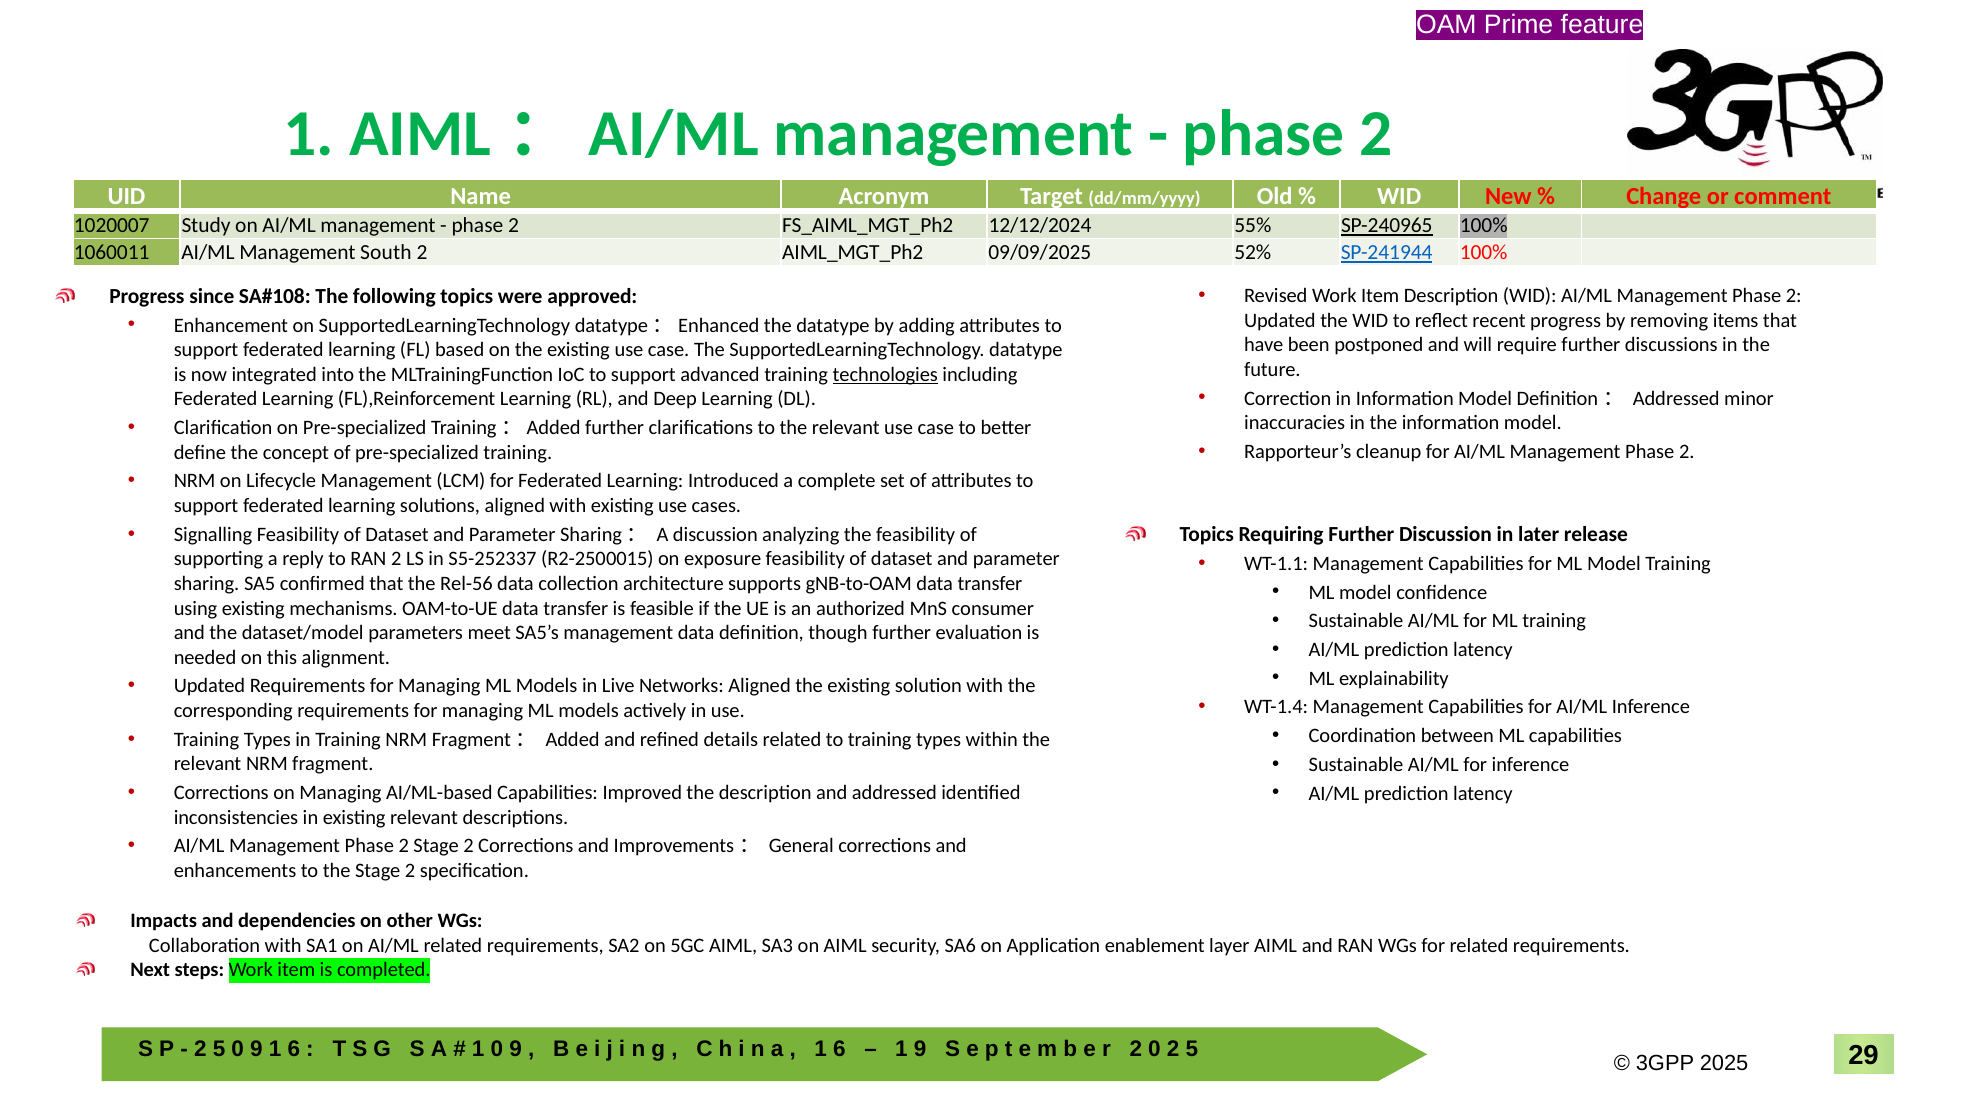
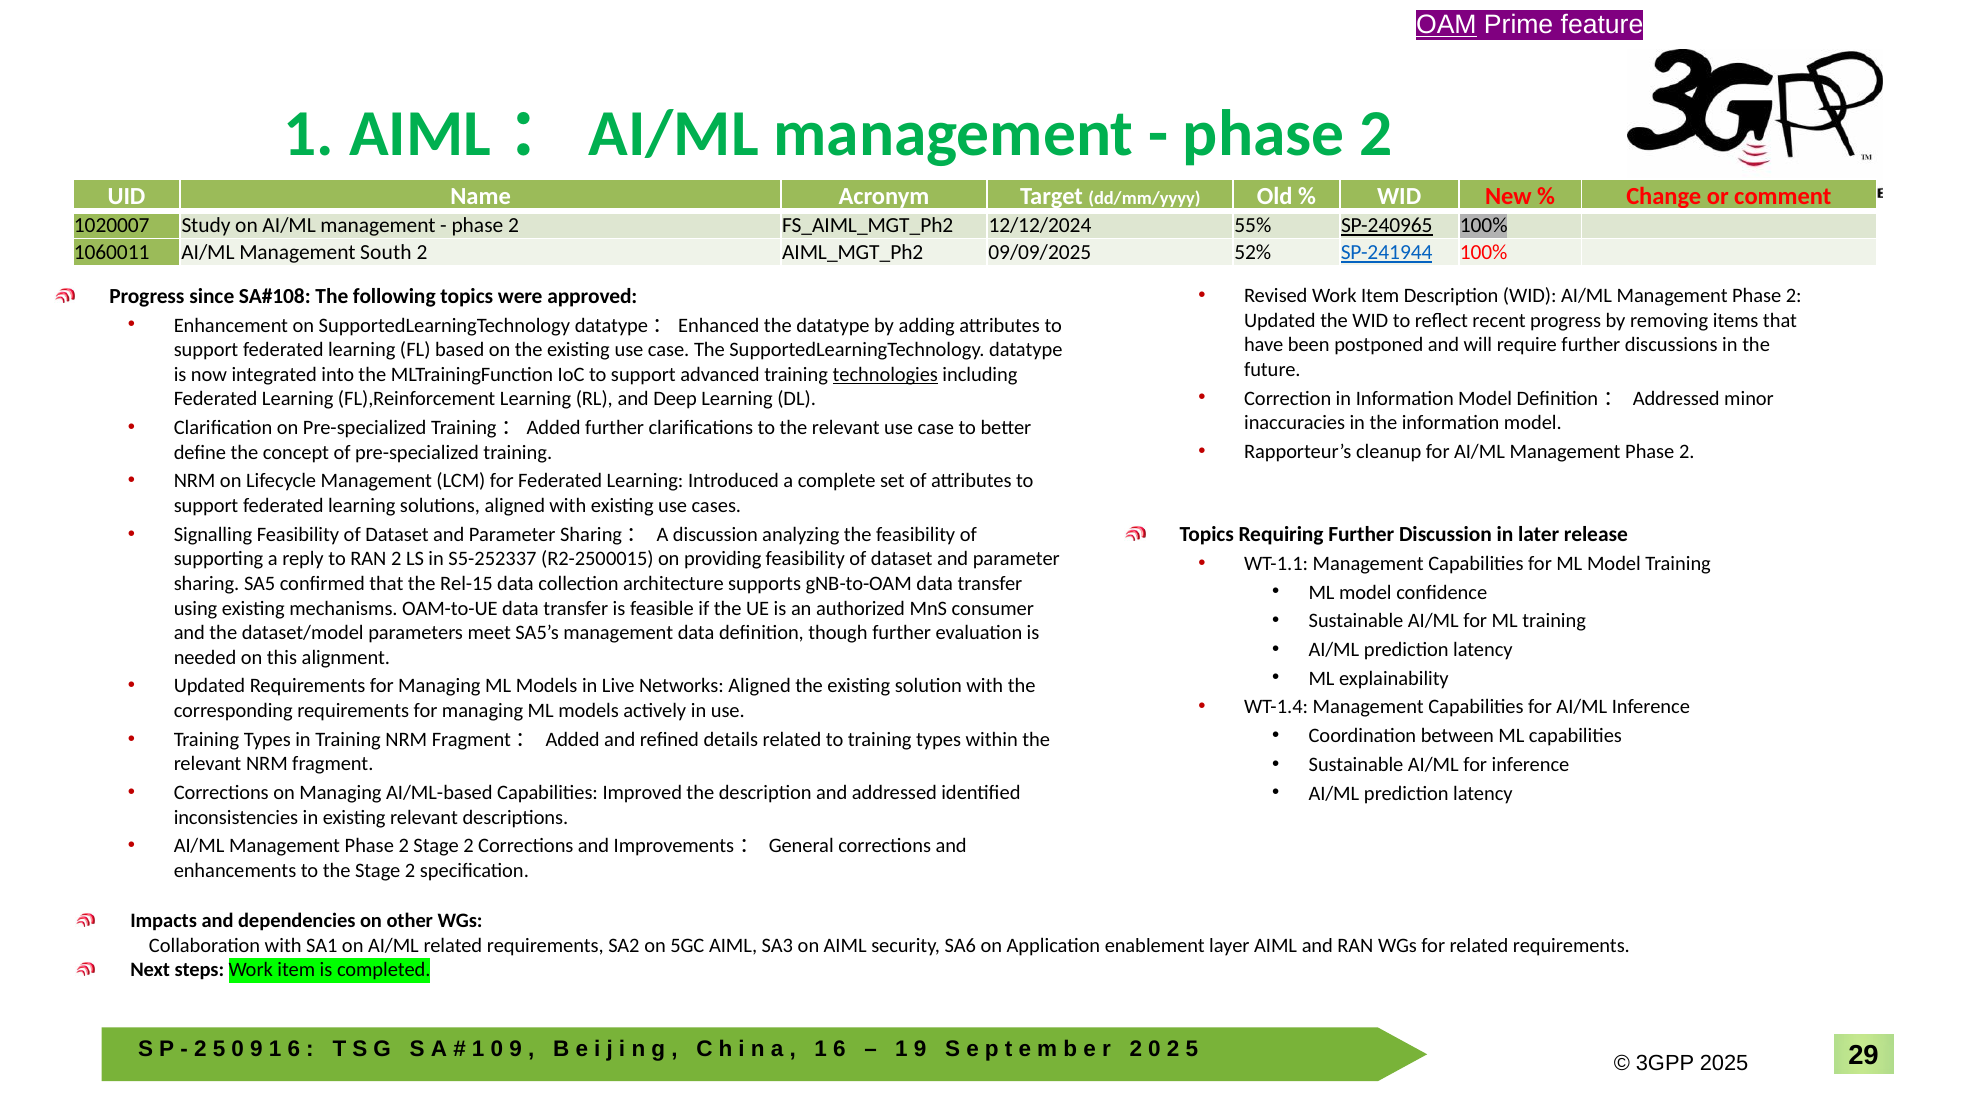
OAM underline: none -> present (1446, 25)
exposure: exposure -> providing (723, 559)
Rel-56: Rel-56 -> Rel-15 (466, 584)
